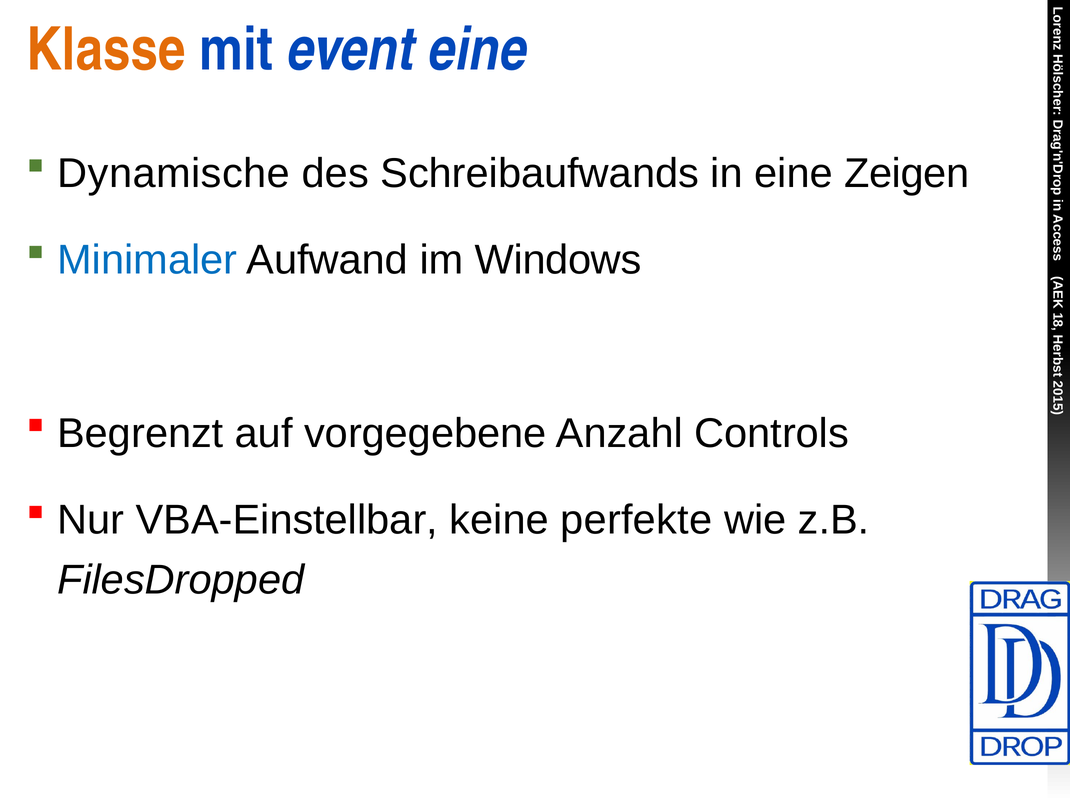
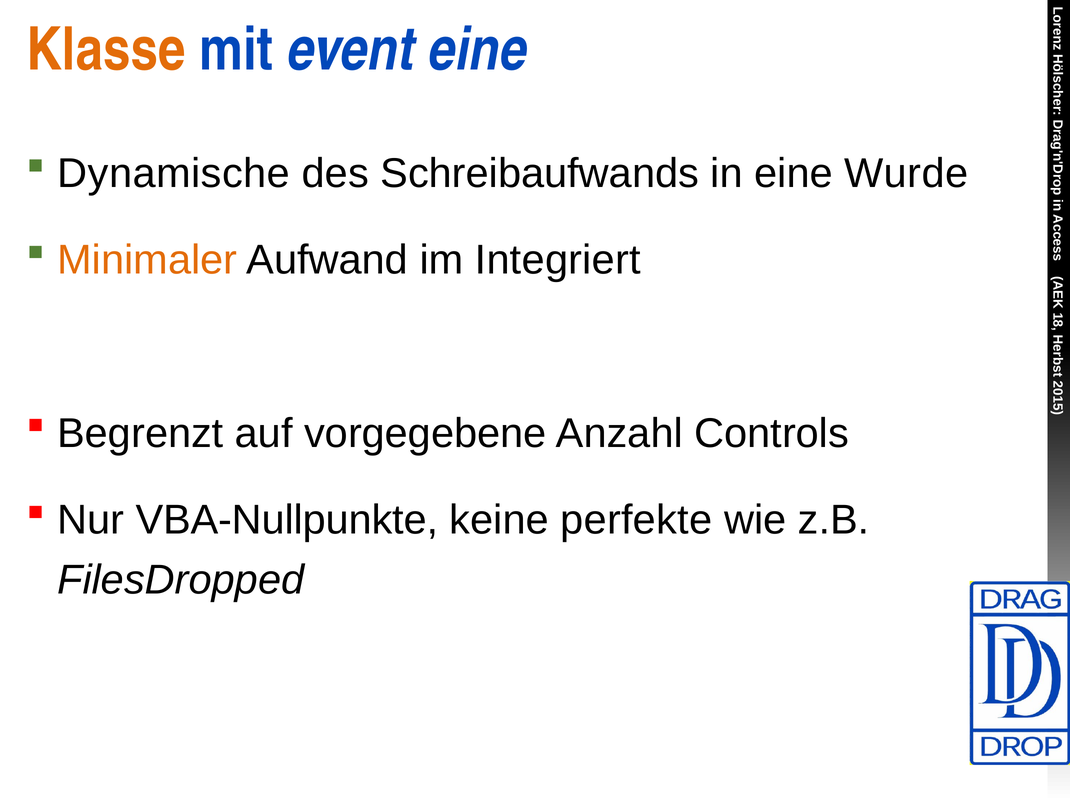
Zeigen: Zeigen -> Wurde (906, 174)
Minimaler colour: blue -> orange (147, 260)
Windows: Windows -> Integriert (558, 260)
VBA-Einstellbar: VBA-Einstellbar -> VBA-Nullpunkte (287, 520)
